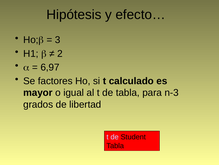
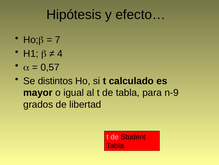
3: 3 -> 7 (58, 40)
2: 2 -> 4 (60, 53)
6,97: 6,97 -> 0,57 (50, 67)
factores: factores -> distintos (55, 81)
n-3: n-3 -> n-9 (172, 92)
